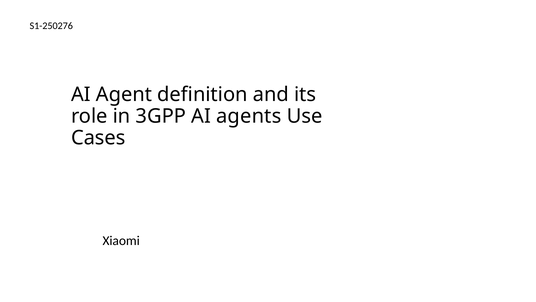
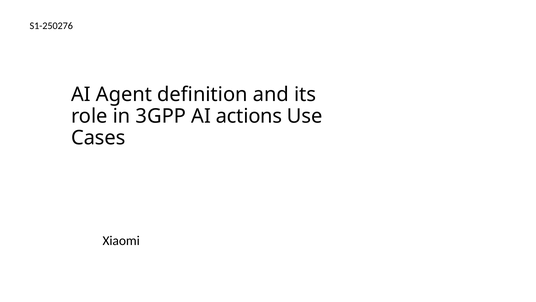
agents: agents -> actions (249, 116)
